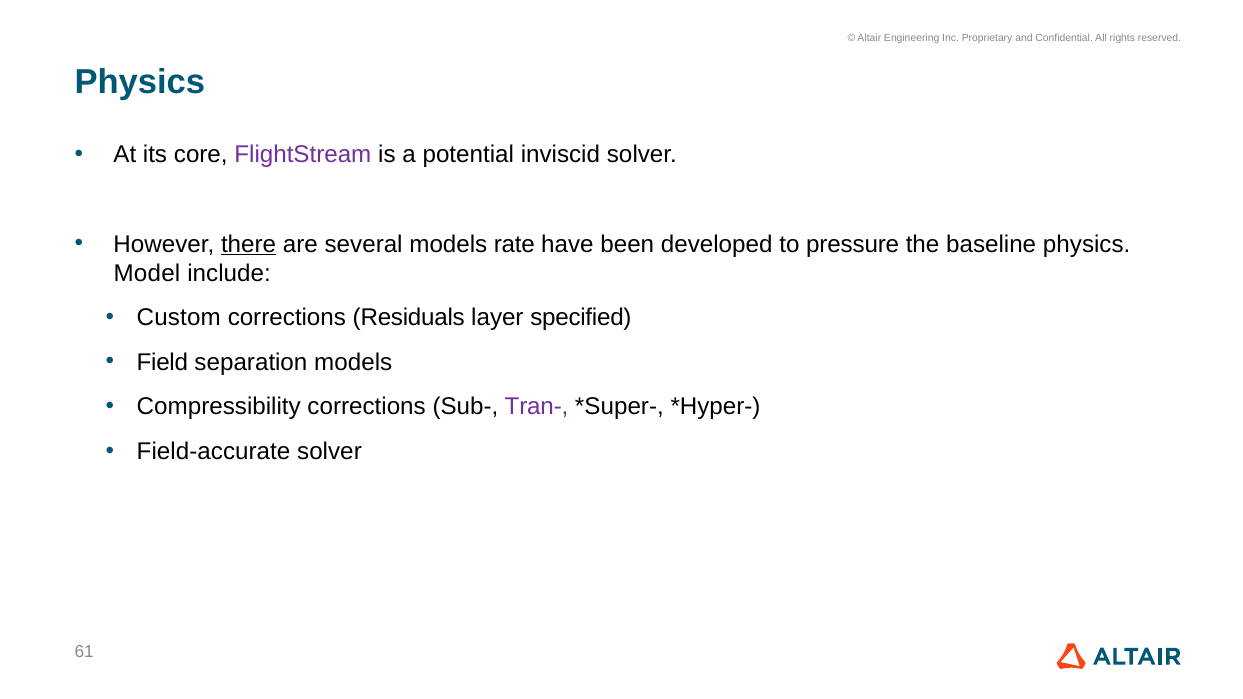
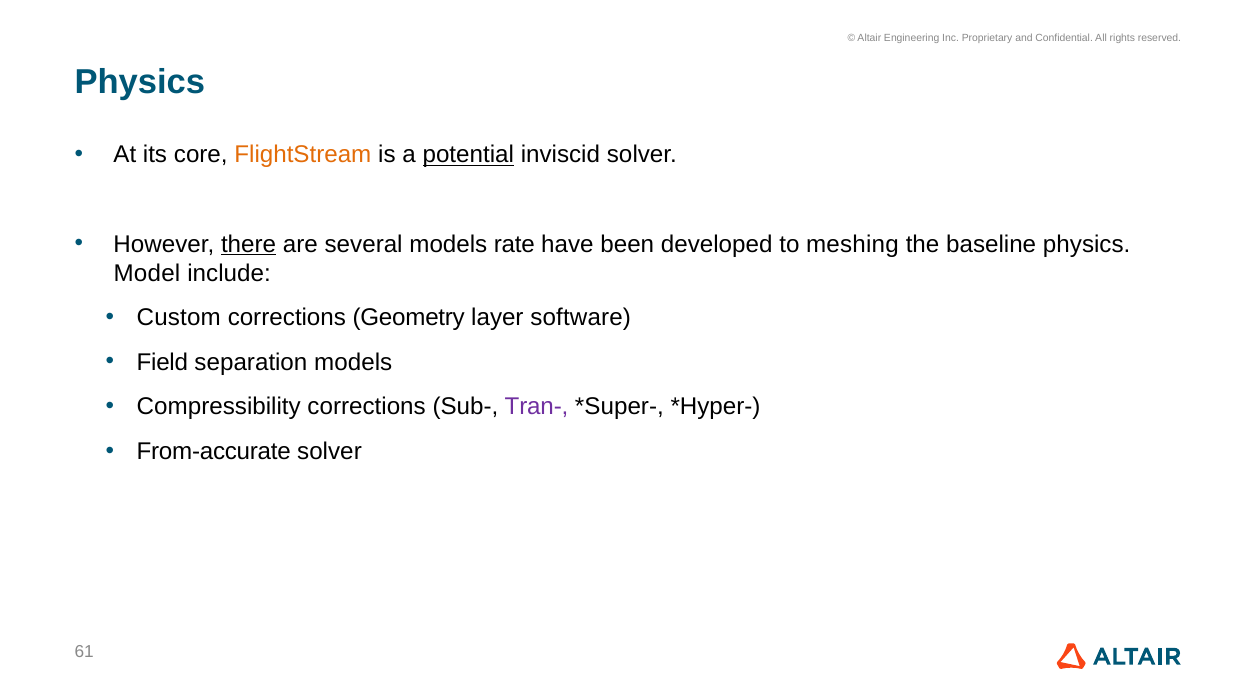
FlightStream colour: purple -> orange (303, 155)
potential underline: none -> present (468, 155)
pressure: pressure -> meshing (852, 244)
Residuals: Residuals -> Geometry (409, 318)
specified: specified -> software (581, 318)
Field-accurate: Field-accurate -> From-accurate (214, 451)
